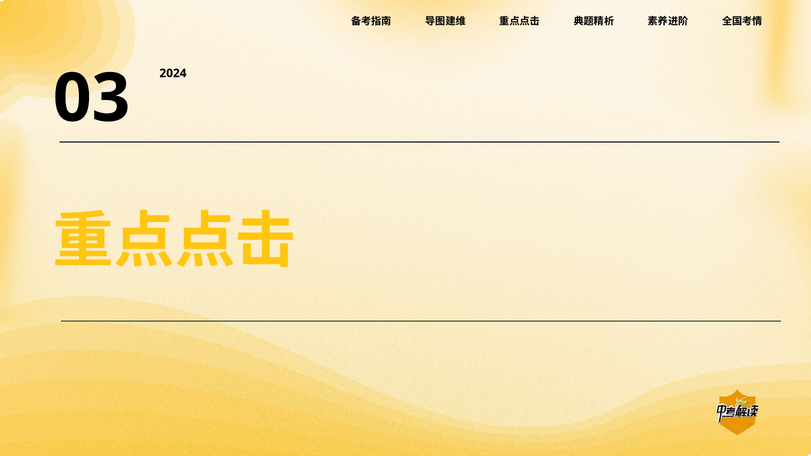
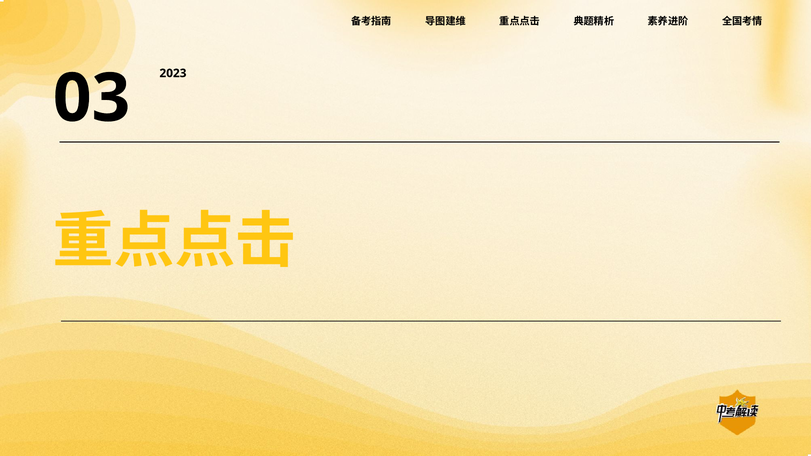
2024: 2024 -> 2023 (173, 73)
